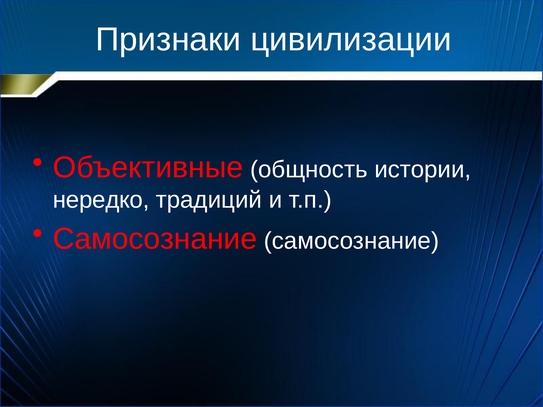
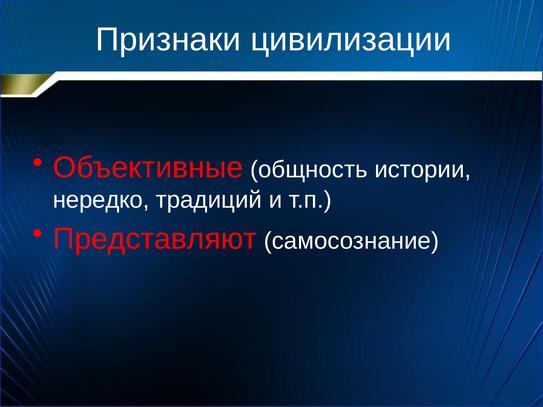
Самосознание: Самосознание -> Представляют (155, 239)
